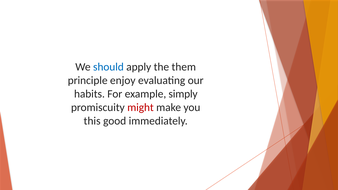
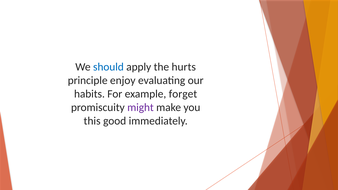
them: them -> hurts (184, 67)
simply: simply -> forget (183, 94)
might colour: red -> purple (140, 108)
